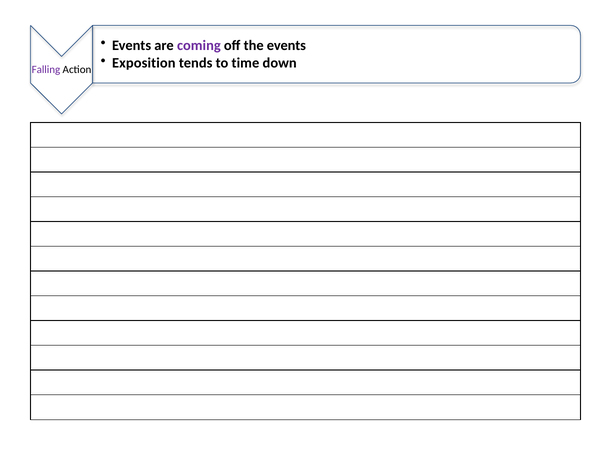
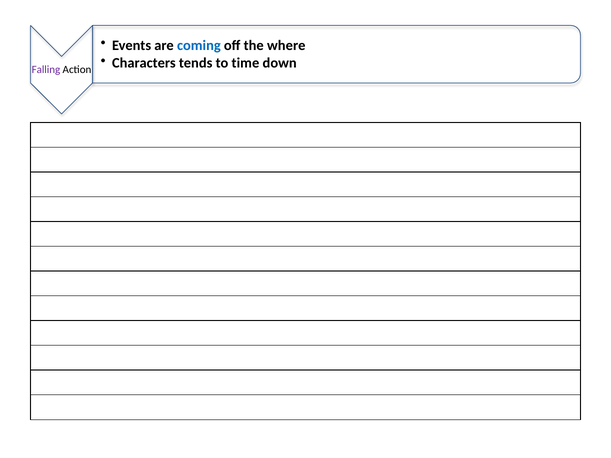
coming colour: purple -> blue (199, 45)
the events: events -> where (286, 45)
Exposition: Exposition -> Characters (144, 63)
